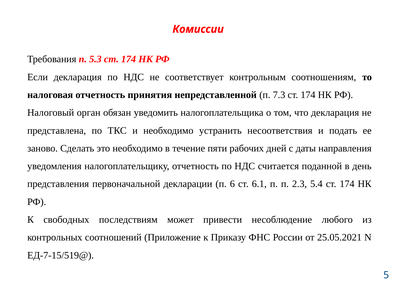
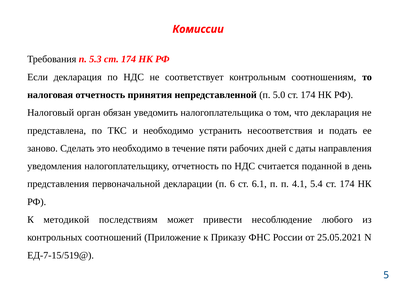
7.3: 7.3 -> 5.0 (279, 95)
2.3: 2.3 -> 4.1 (300, 184)
свободных: свободных -> методикой (66, 220)
